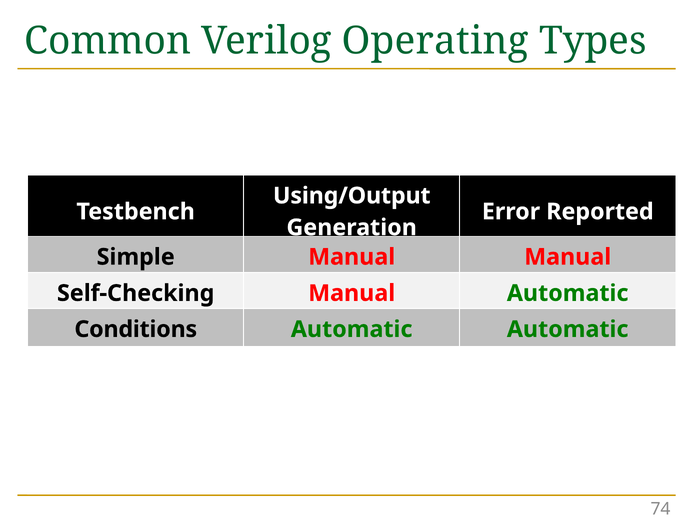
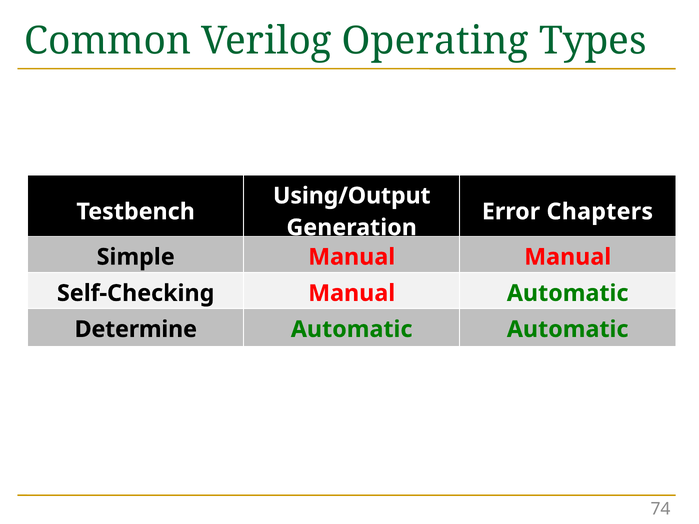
Reported: Reported -> Chapters (600, 212)
Conditions: Conditions -> Determine (136, 329)
